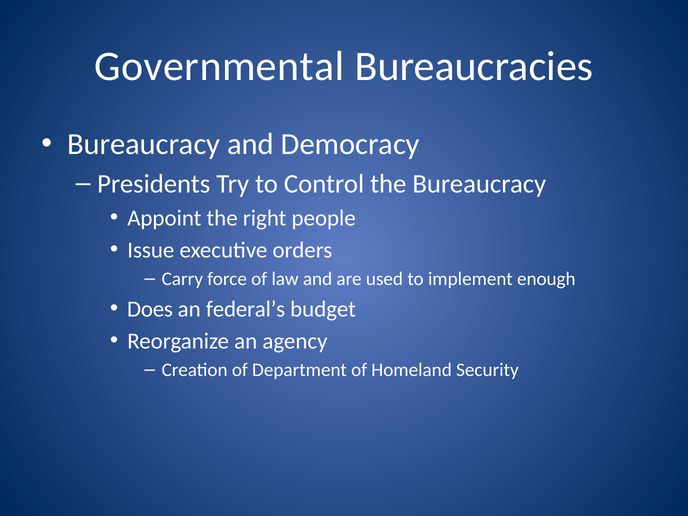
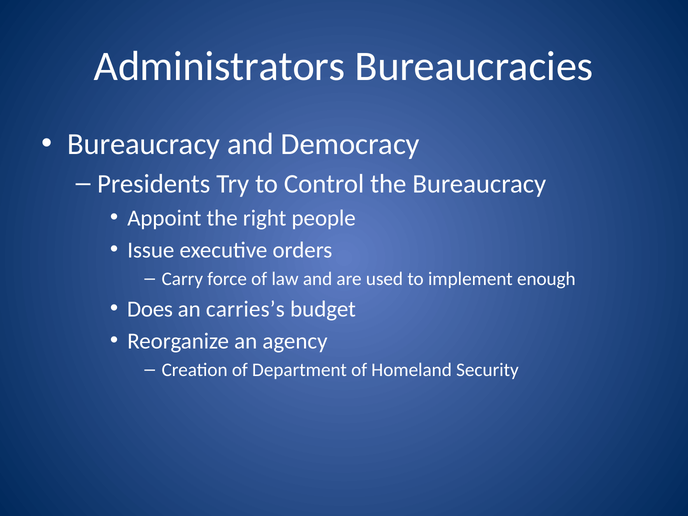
Governmental: Governmental -> Administrators (220, 67)
federal’s: federal’s -> carries’s (245, 309)
